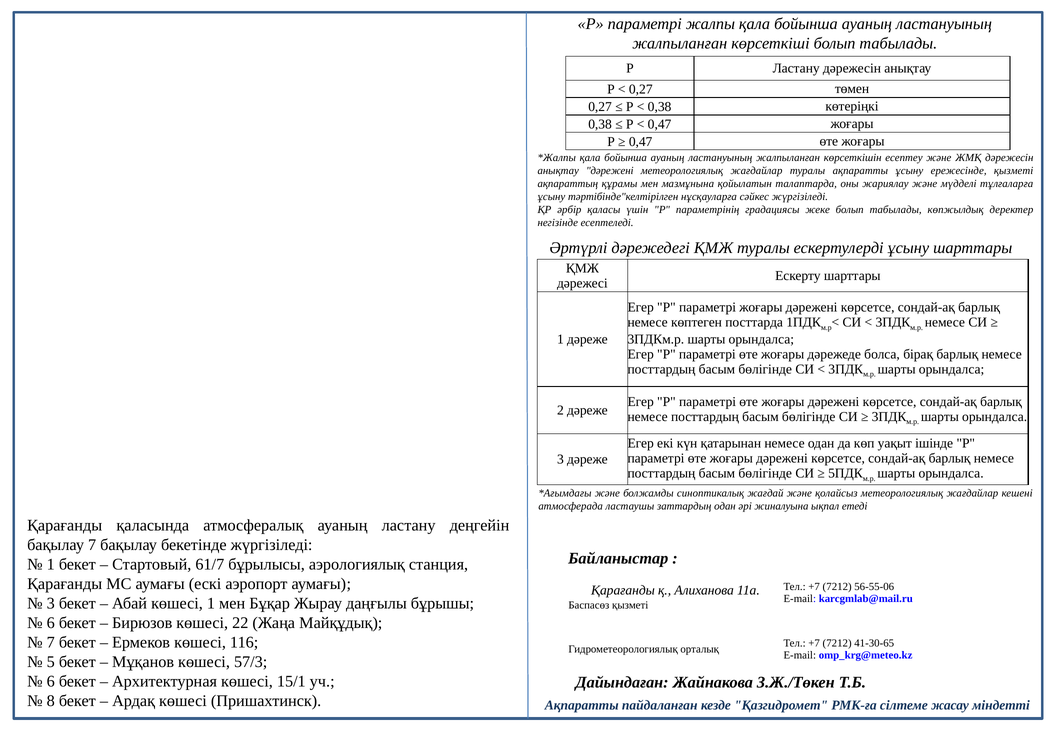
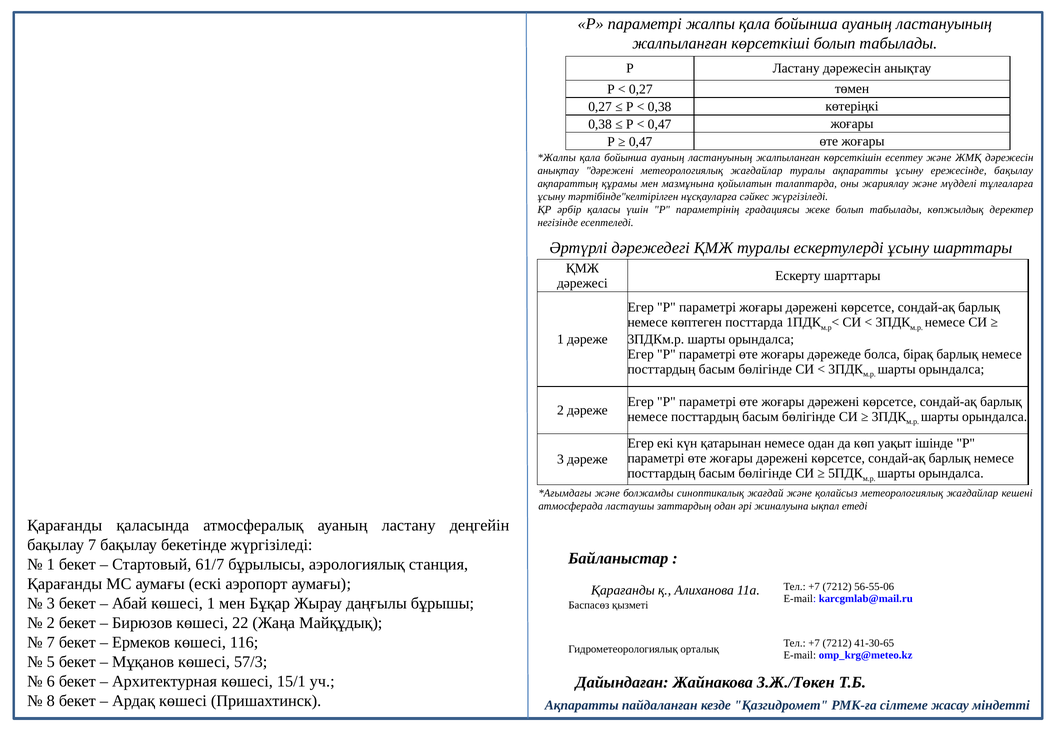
ережесінде қызметі: қызметі -> бақылау (1014, 171)
6: 6 -> 2 (51, 623)
